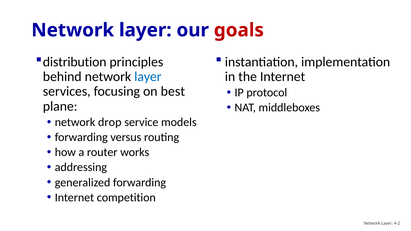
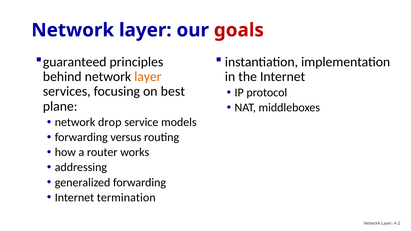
distribution: distribution -> guaranteed (75, 62)
layer colour: blue -> orange (148, 77)
competition: competition -> termination (126, 198)
